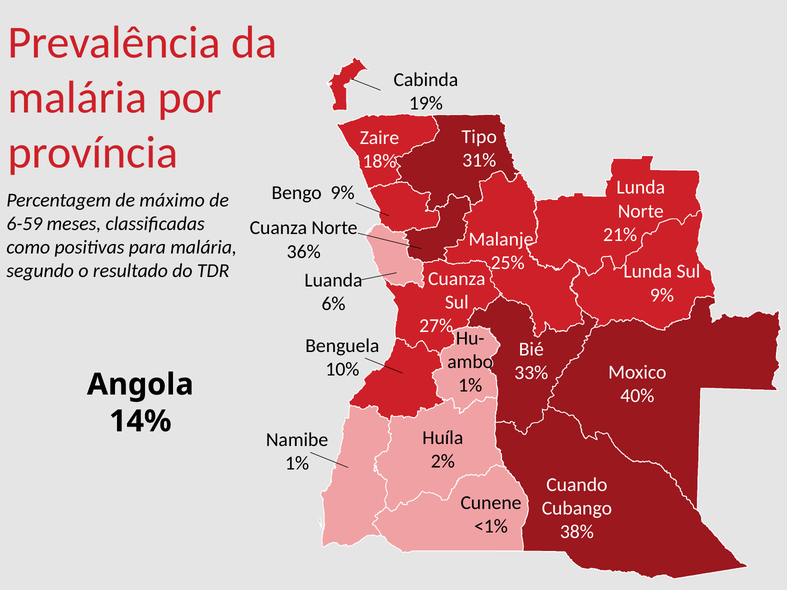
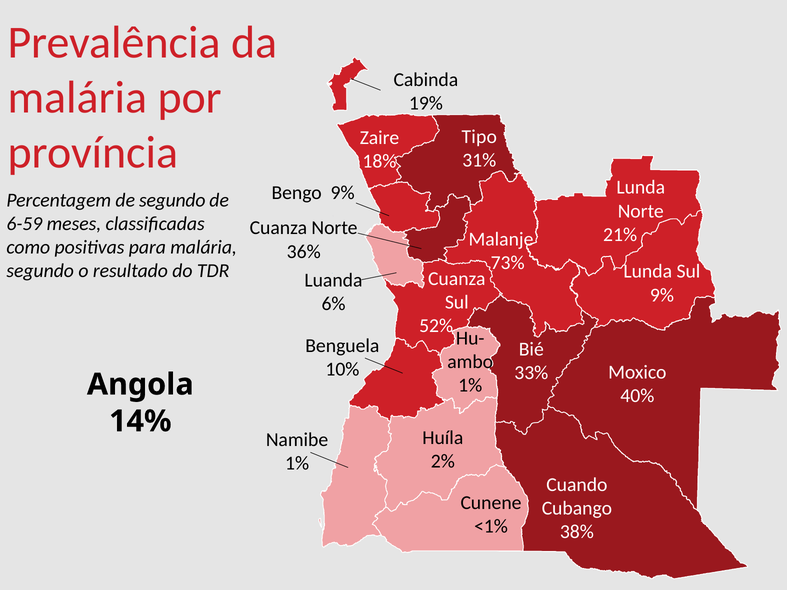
de máximo: máximo -> segundo (172, 200)
25%: 25% -> 73% (508, 263)
27%: 27% -> 52% (436, 326)
